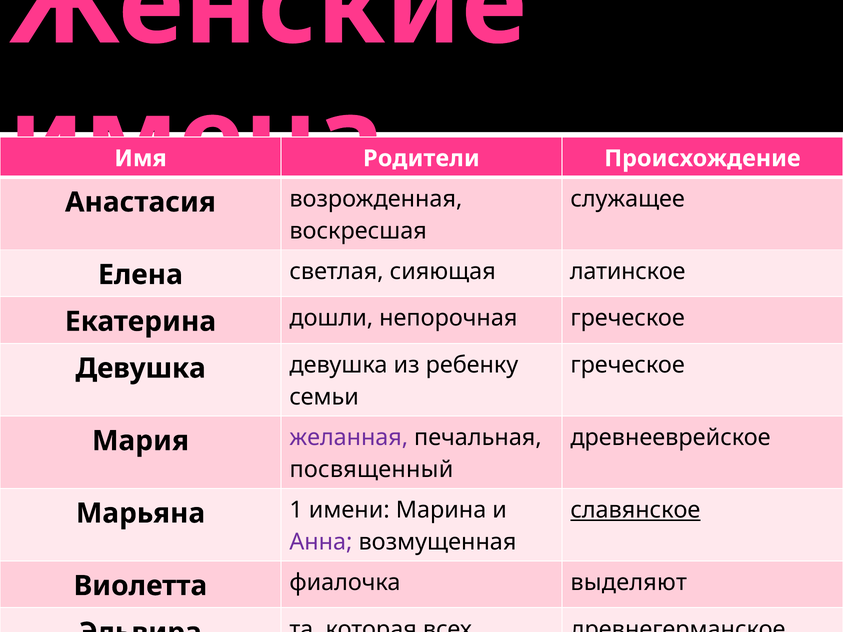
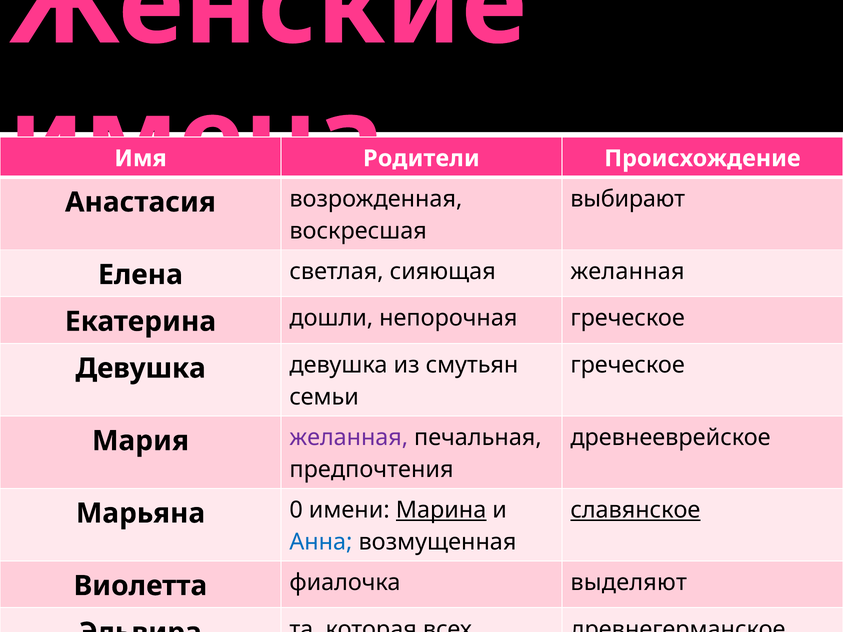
служащее: служащее -> выбирают (628, 199)
сияющая латинское: латинское -> желанная (627, 271)
ребенку: ребенку -> смутьян (472, 365)
посвященный: посвященный -> предпочтения (372, 470)
1: 1 -> 0 (296, 510)
Марина underline: none -> present (441, 510)
Анна colour: purple -> blue (321, 542)
